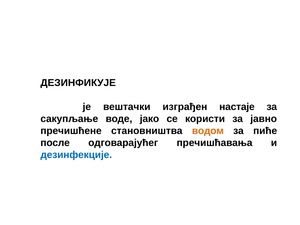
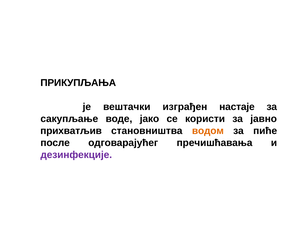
ДЕЗИНФИКУЈЕ: ДЕЗИНФИКУЈЕ -> ПРИКУПЉАЊА (78, 83)
пречишћене: пречишћене -> прихватљив (71, 131)
дезинфекције colour: blue -> purple (76, 155)
